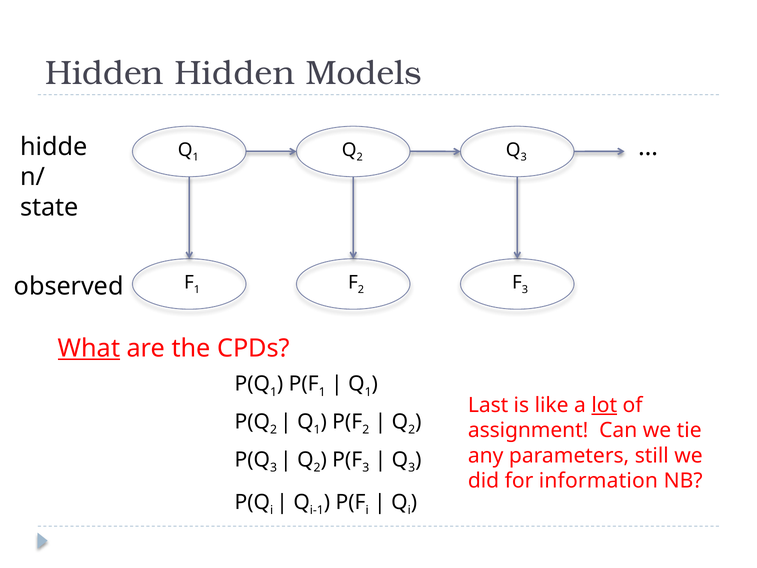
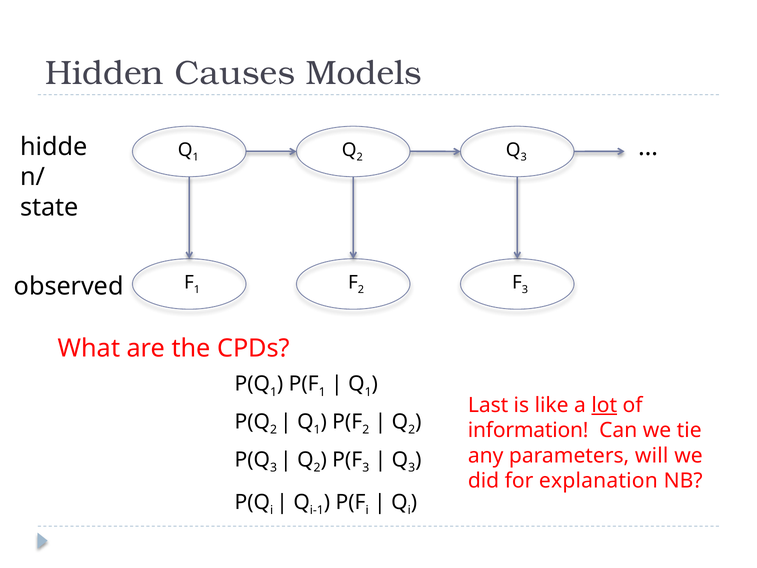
Hidden Hidden: Hidden -> Causes (235, 73)
What underline: present -> none (89, 348)
assignment: assignment -> information (528, 430)
still: still -> will (652, 455)
information: information -> explanation (598, 481)
